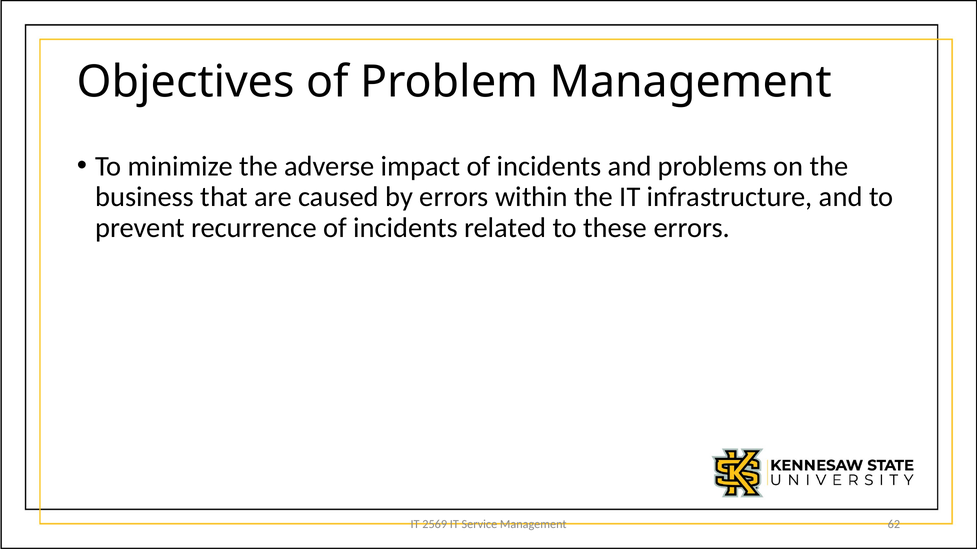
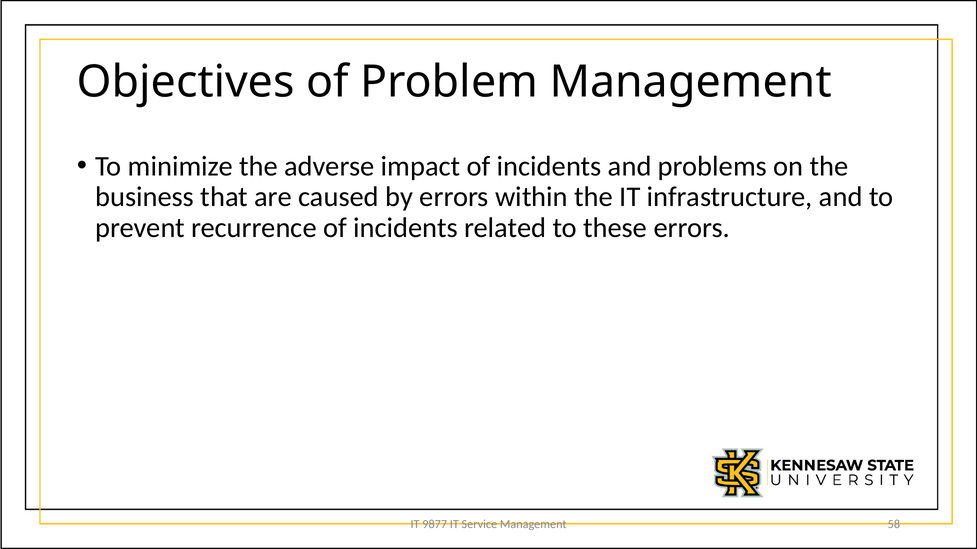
2569: 2569 -> 9877 (435, 525)
62: 62 -> 58 (894, 525)
